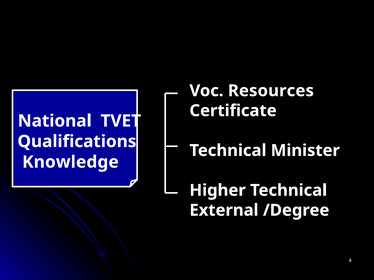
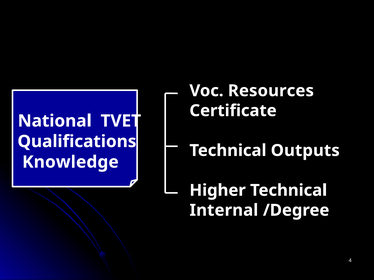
Minister: Minister -> Outputs (305, 151)
External: External -> Internal (224, 211)
